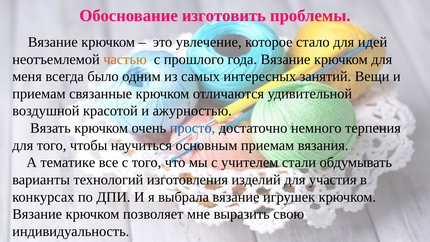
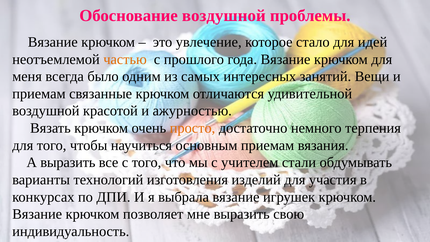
Обоснование изготовить: изготовить -> воздушной (224, 16)
просто colour: blue -> orange (192, 128)
А тематике: тематике -> выразить (68, 162)
